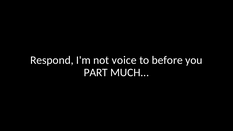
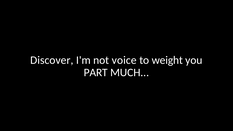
Respond: Respond -> Discover (52, 60)
before: before -> weight (167, 60)
